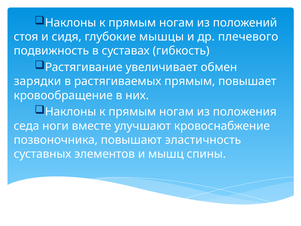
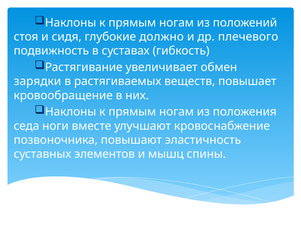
мышцы: мышцы -> должно (162, 37)
растягиваемых прямым: прямым -> веществ (190, 81)
